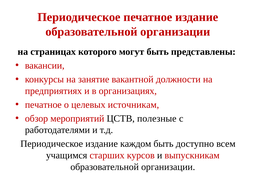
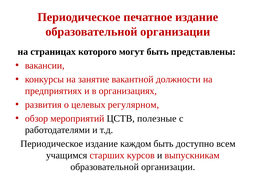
печатное: печатное -> развития (43, 105)
источникам: источникам -> регулярном (133, 105)
